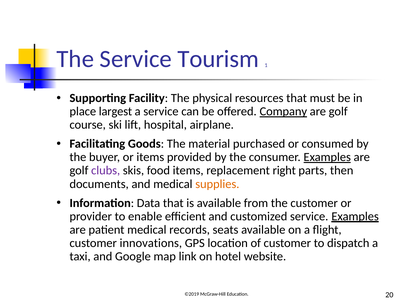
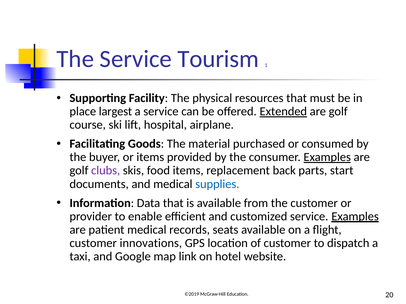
Company: Company -> Extended (283, 112)
right: right -> back (284, 171)
then: then -> start (342, 171)
supplies colour: orange -> blue (217, 184)
